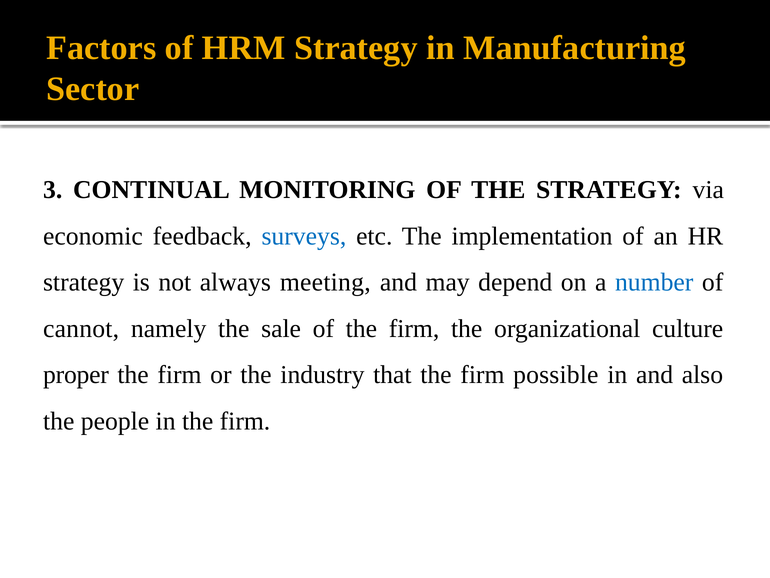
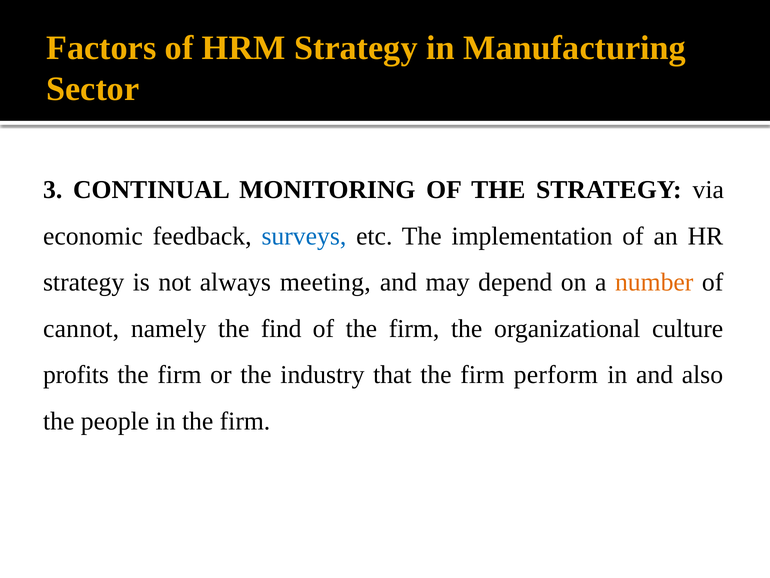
number colour: blue -> orange (654, 282)
sale: sale -> find (281, 328)
proper: proper -> profits (76, 375)
possible: possible -> perform (556, 375)
